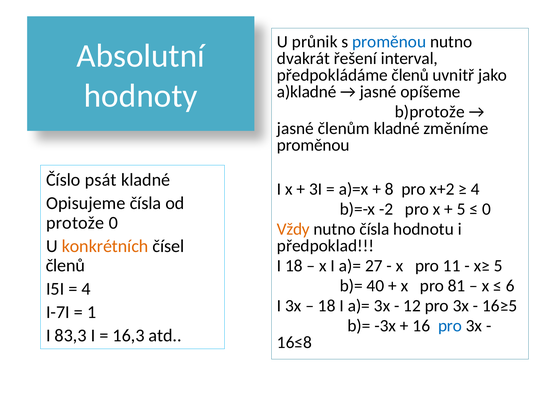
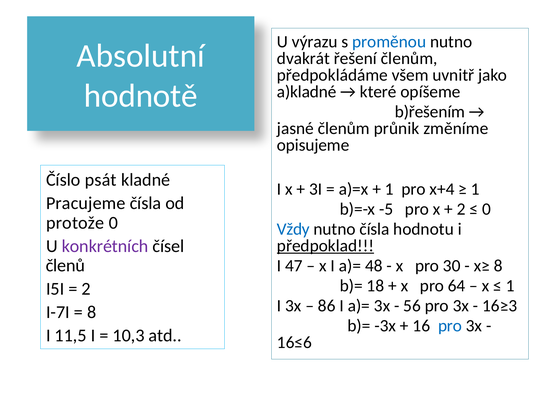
průnik: průnik -> výrazu (315, 42)
řešení interval: interval -> členům (409, 59)
předpokládáme členů: členů -> všem (410, 75)
hodnoty: hodnoty -> hodnotě (141, 96)
jasné: jasné -> které (378, 92)
b)protože: b)protože -> b)řešením (430, 112)
členům kladné: kladné -> průnik (397, 128)
proměnou: proměnou -> opisujeme (313, 145)
8: 8 -> 1 (389, 189)
x+2: x+2 -> x+4 (442, 189)
4: 4 -> 1 (475, 189)
Opisujeme: Opisujeme -> Pracujeme (86, 203)
-2: -2 -> -5 (386, 209)
5: 5 -> 2 (461, 209)
Vždy colour: orange -> blue (293, 229)
konkrétních colour: orange -> purple (105, 246)
předpoklad underline: none -> present (325, 246)
I 18: 18 -> 47 (294, 266)
27: 27 -> 48 (374, 266)
11: 11 -> 30 (452, 266)
x≥ 5: 5 -> 8 (498, 266)
40: 40 -> 18 (375, 286)
81: 81 -> 64 (457, 286)
6: 6 -> 1 (510, 286)
4: 4 -> 2 (86, 289)
18: 18 -> 86 (327, 306)
12: 12 -> 56 (412, 306)
16≥5: 16≥5 -> 16≥3 (500, 306)
1: 1 -> 8 (92, 312)
83,3: 83,3 -> 11,5 (71, 336)
16,3: 16,3 -> 10,3 (129, 336)
16≤8: 16≤8 -> 16≤6 (294, 343)
